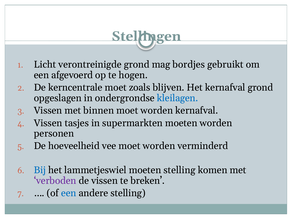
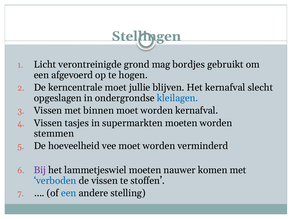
zoals: zoals -> jullie (140, 88)
kernafval grond: grond -> slecht (260, 88)
personen: personen -> stemmen (54, 134)
Bij colour: blue -> purple (40, 170)
moeten stelling: stelling -> nauwer (180, 170)
verboden colour: purple -> blue (55, 181)
breken: breken -> stoffen (148, 181)
